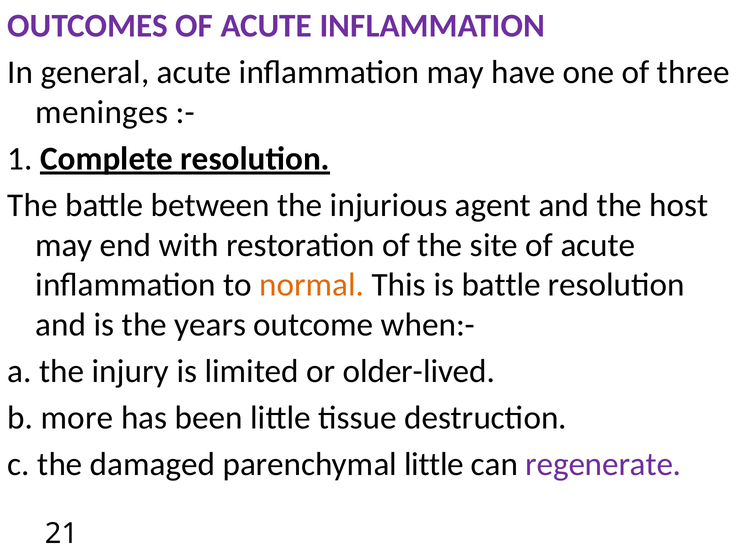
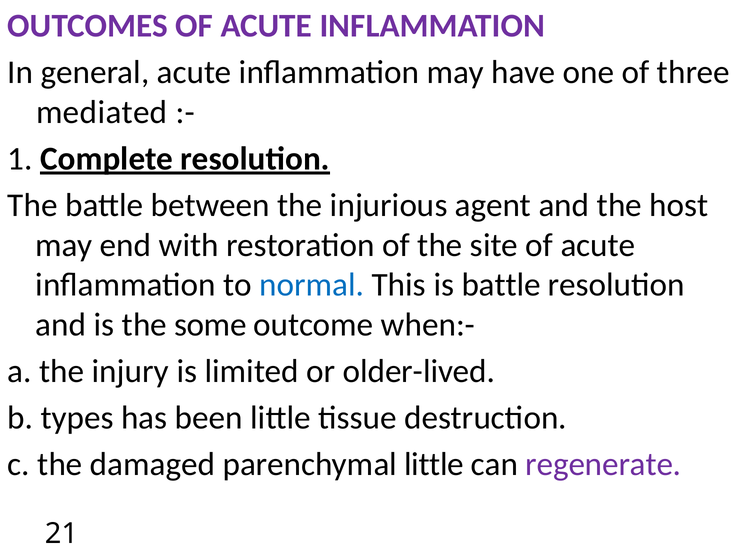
meninges: meninges -> mediated (102, 112)
normal colour: orange -> blue (312, 285)
years: years -> some (210, 325)
more: more -> types (77, 418)
